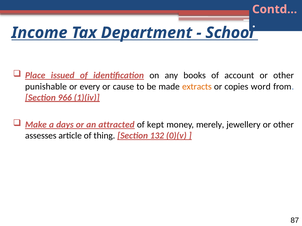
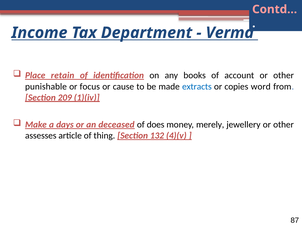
School: School -> Verma (230, 33)
issued: issued -> retain (63, 76)
every: every -> focus (90, 87)
extracts colour: orange -> blue (197, 87)
966: 966 -> 209 (65, 98)
attracted: attracted -> deceased (116, 125)
kept: kept -> does (156, 125)
0)(v: 0)(v -> 4)(v (176, 136)
